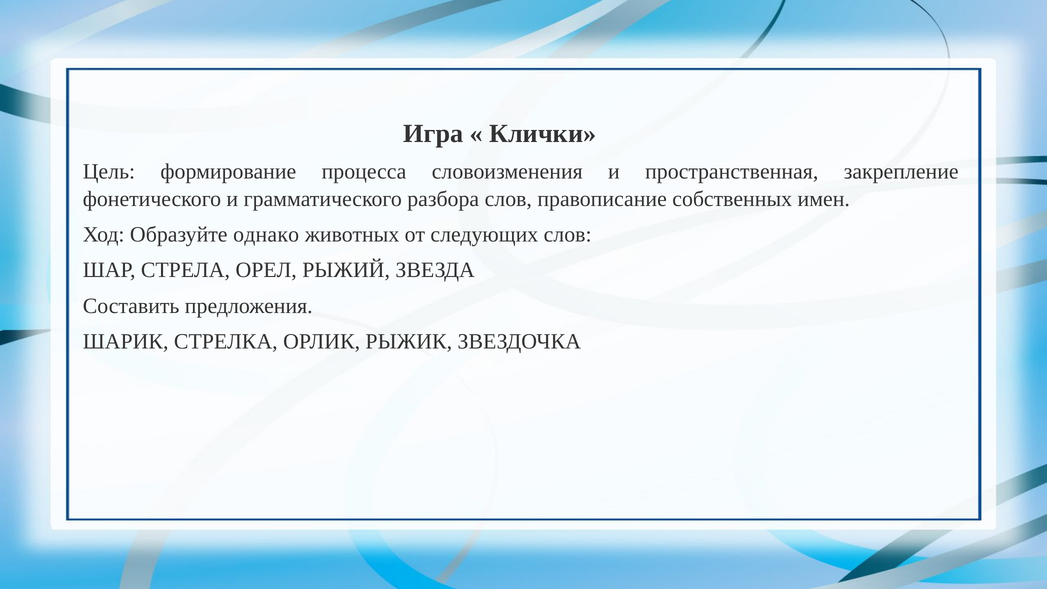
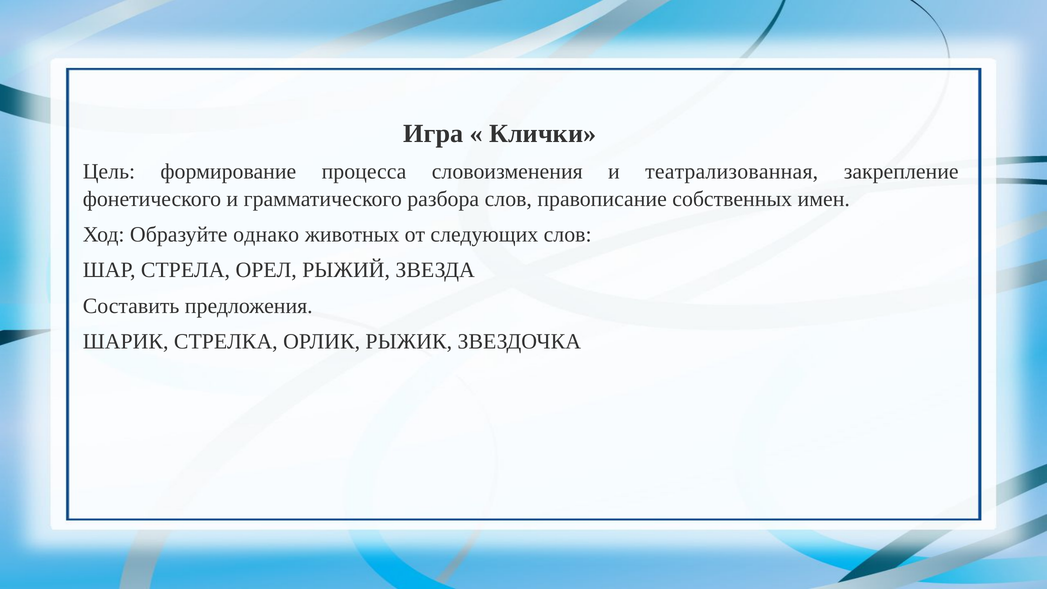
пространственная: пространственная -> театрализованная (732, 171)
